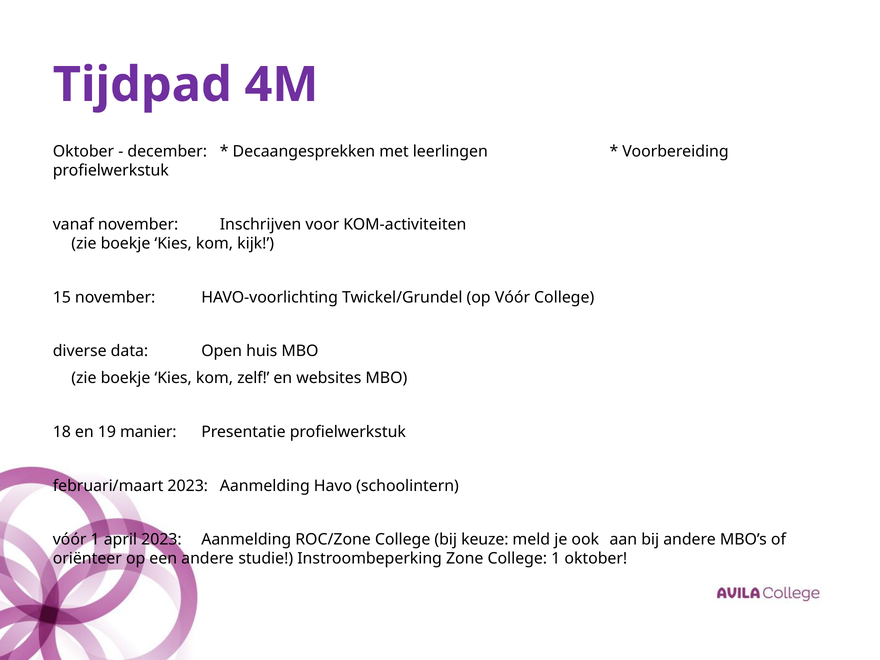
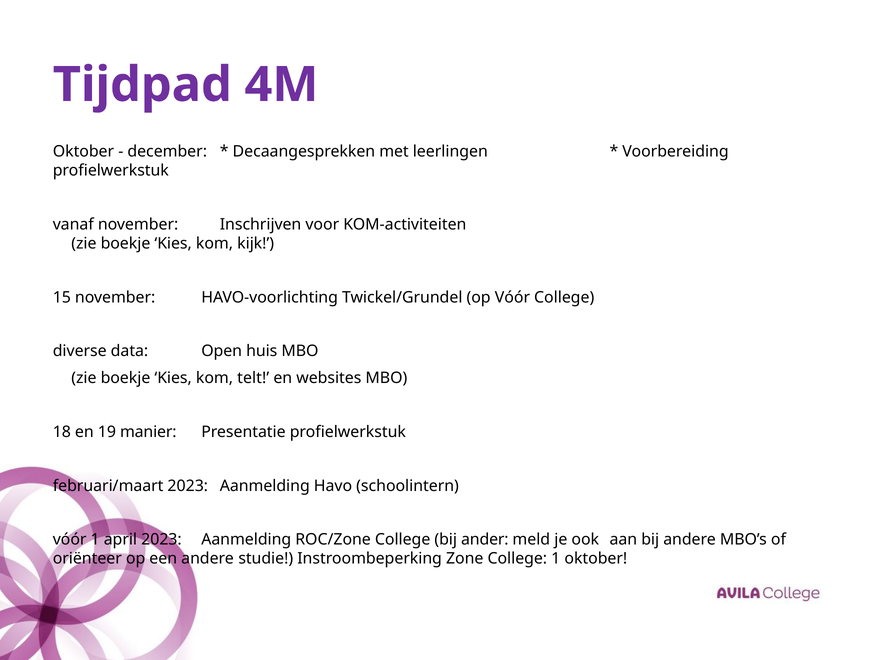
zelf: zelf -> telt (253, 378)
keuze: keuze -> ander (485, 540)
